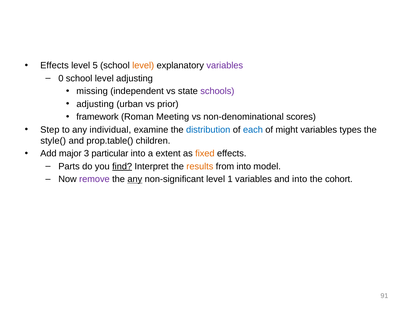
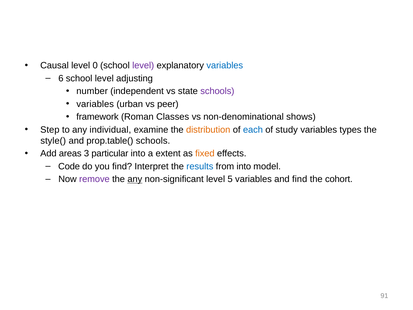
Effects: Effects -> Causal (55, 65)
5: 5 -> 0 (95, 65)
level colour: orange -> purple (143, 65)
variables colour: purple -> blue (225, 65)
0: 0 -> 6 (61, 78)
missing: missing -> number (92, 91)
adjusting: adjusting -> variables (95, 104)
prior: prior -> peer (168, 104)
Meeting: Meeting -> Classes (173, 117)
scores: scores -> shows (301, 117)
distribution colour: blue -> orange (208, 130)
might: might -> study (287, 130)
prop.table( children: children -> schools (153, 141)
major: major -> areas (70, 153)
Parts: Parts -> Code (69, 166)
find underline: present -> none (122, 166)
results colour: orange -> blue (200, 166)
1: 1 -> 5 (230, 179)
and into: into -> find (300, 179)
